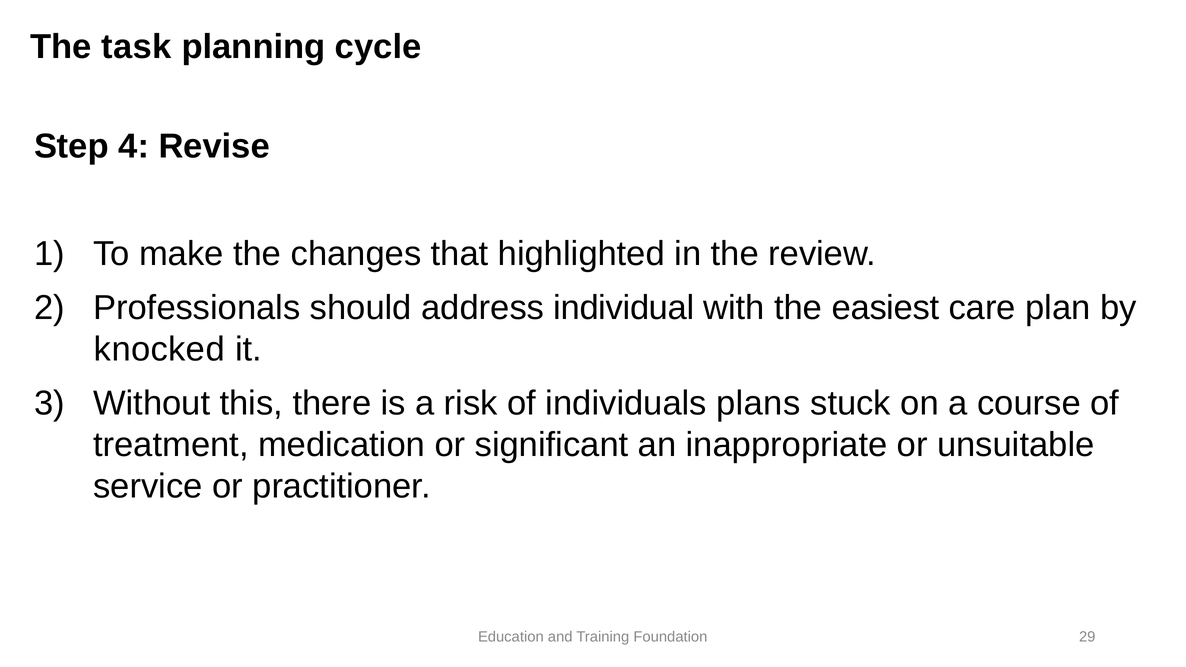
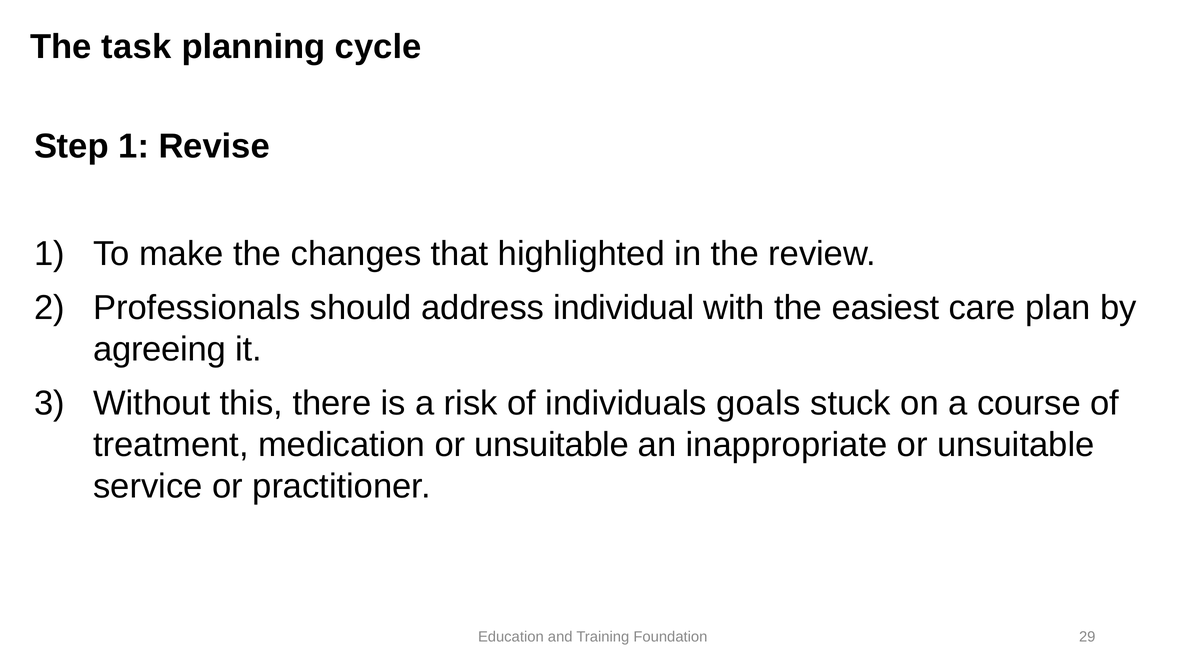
Step 4: 4 -> 1 (134, 146)
knocked: knocked -> agreeing (160, 350)
plans: plans -> goals (758, 403)
medication or significant: significant -> unsuitable (552, 445)
